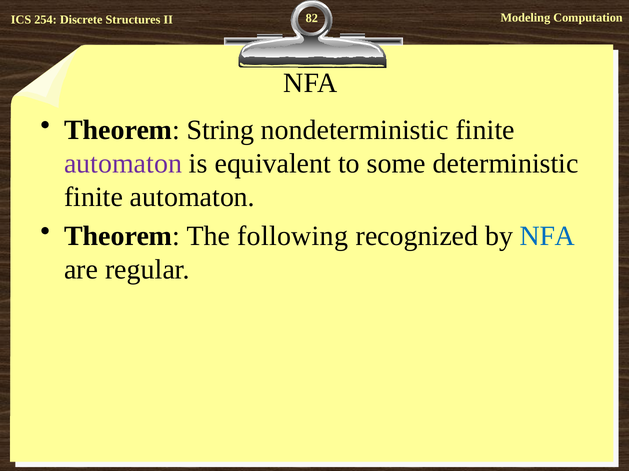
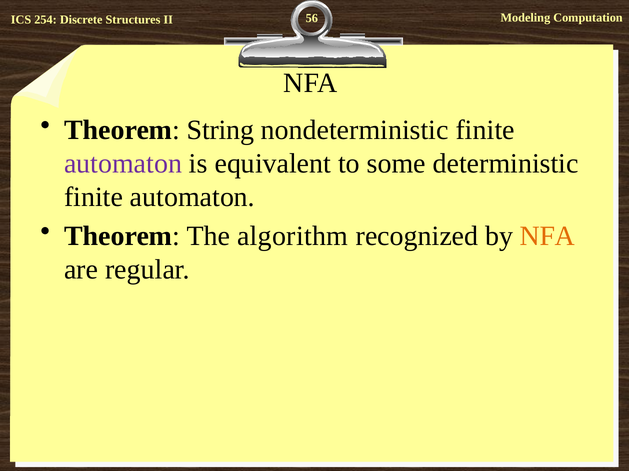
82: 82 -> 56 (312, 18)
following: following -> algorithm (293, 236)
NFA colour: blue -> orange (547, 236)
